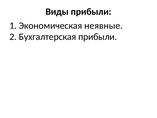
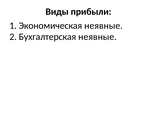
Бухгалтерская прибыли: прибыли -> неявные (98, 37)
